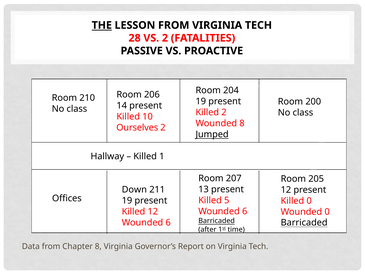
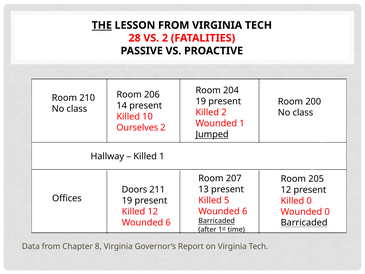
Wounded 8: 8 -> 1 (242, 123)
Down: Down -> Doors (134, 190)
